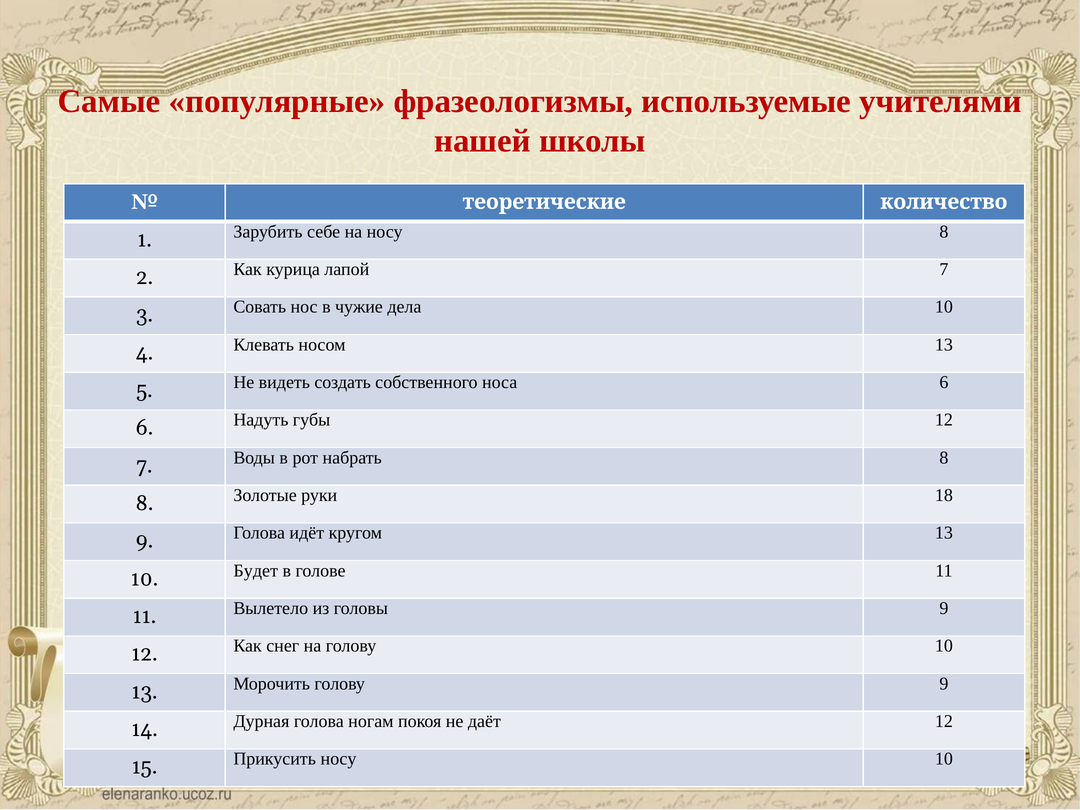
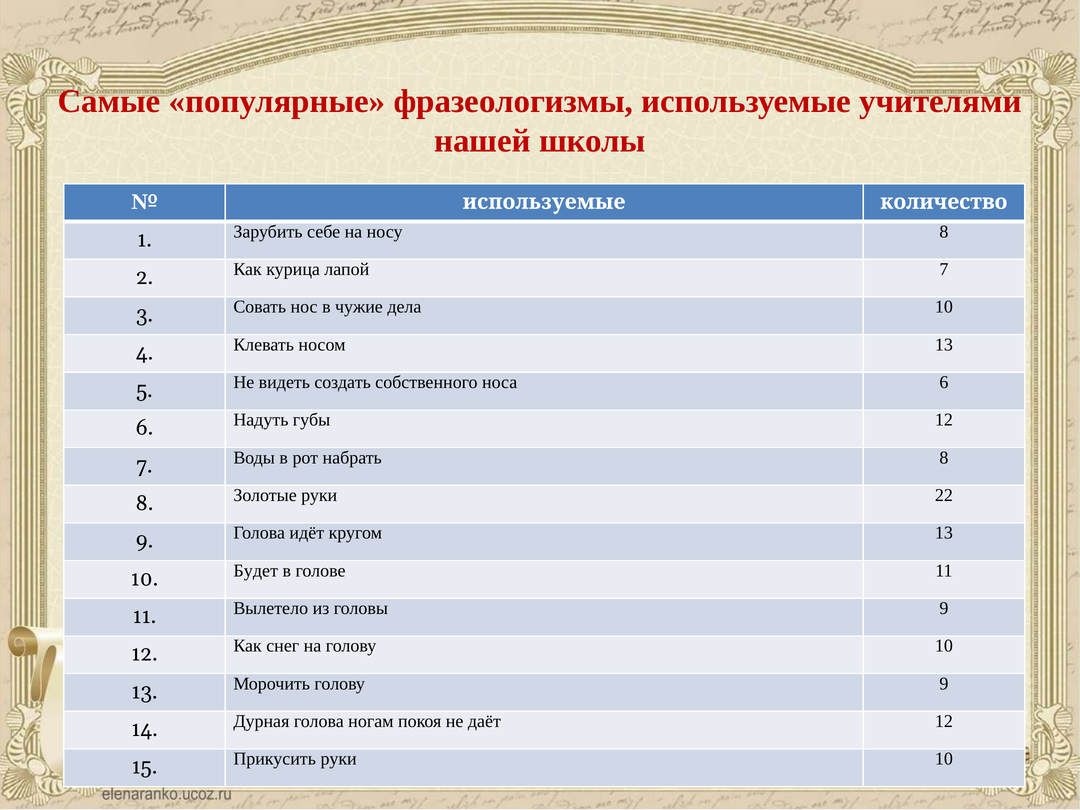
теоретические: теоретические -> используемые (544, 202)
18: 18 -> 22 (944, 495)
Прикусить носу: носу -> руки (339, 759)
